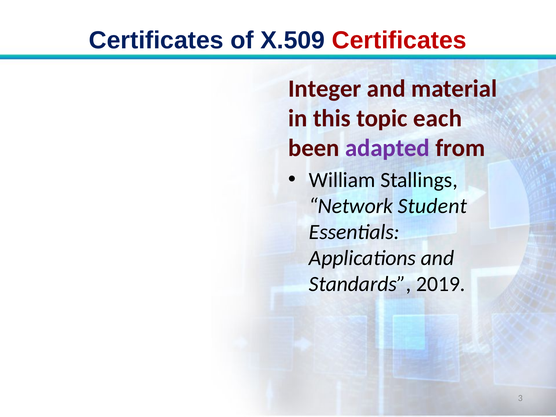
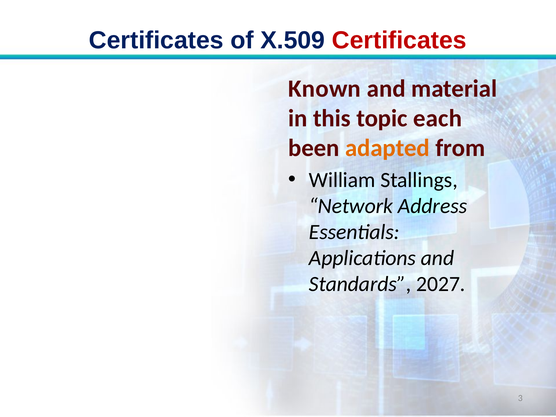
Integer: Integer -> Known (325, 89)
adapted colour: purple -> orange (387, 148)
Student: Student -> Address (433, 206)
2019: 2019 -> 2027 (441, 284)
